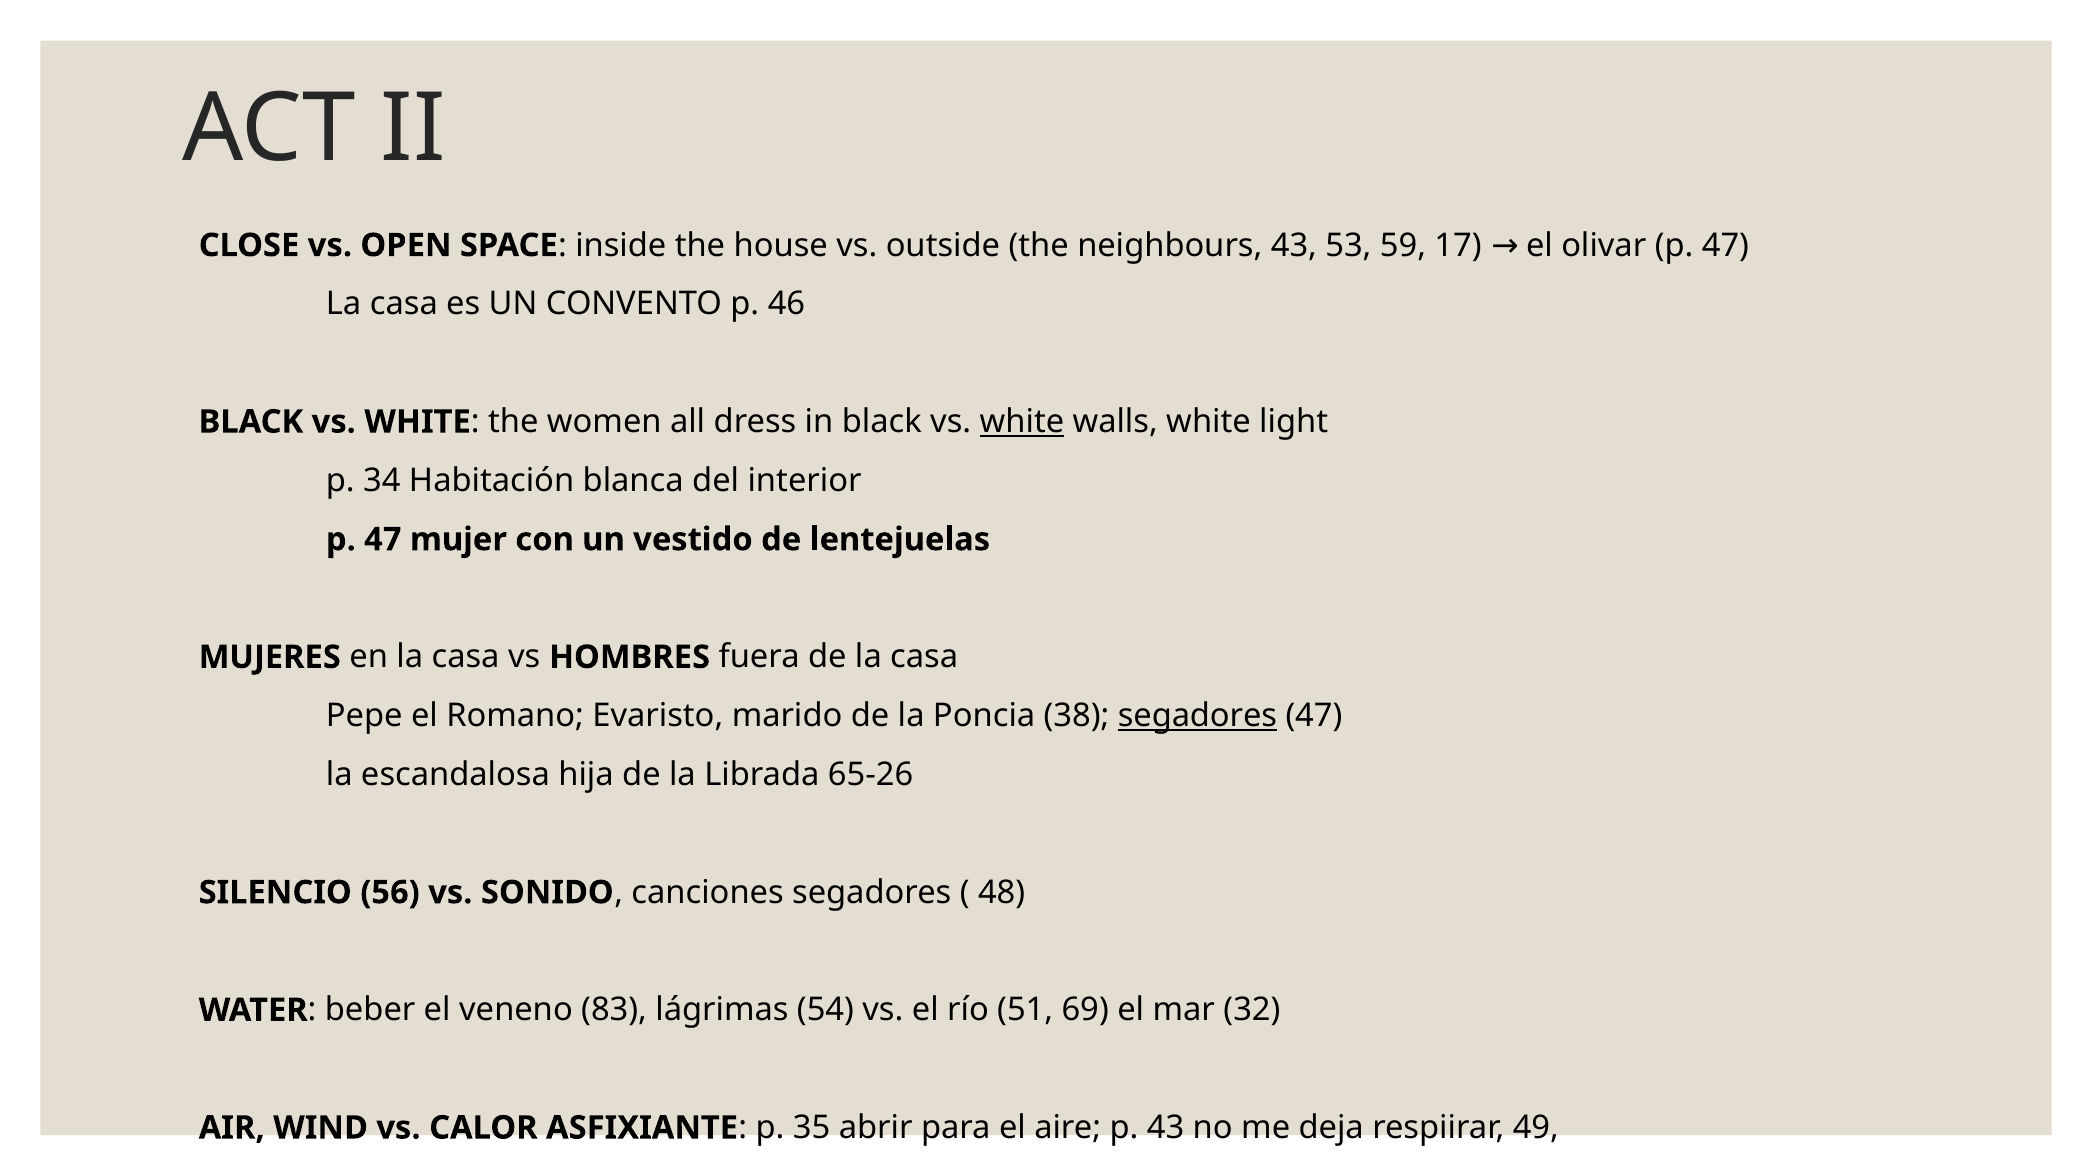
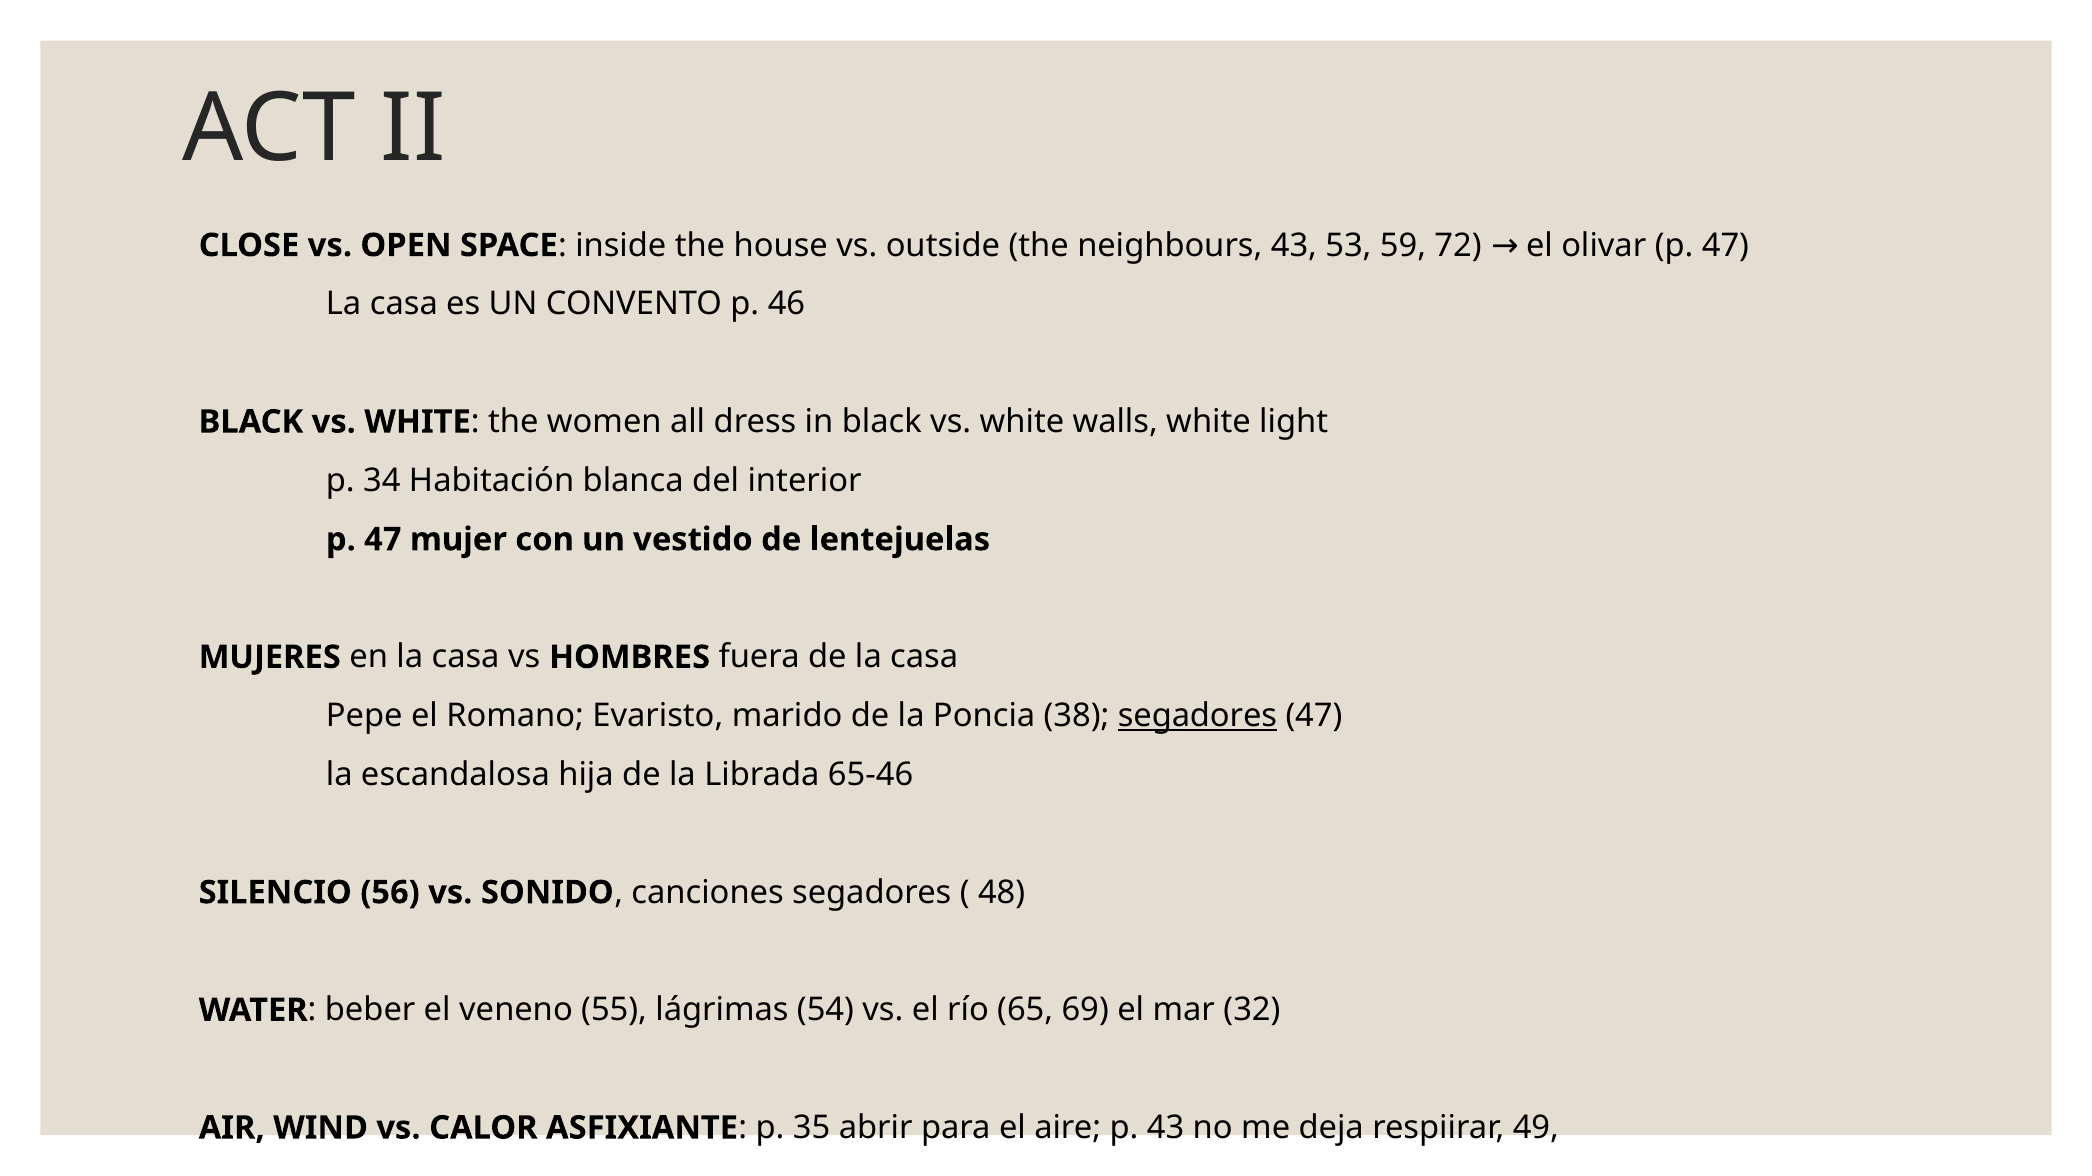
17: 17 -> 72 (1458, 246)
white underline: present -> none (1022, 422)
65-26: 65-26 -> 65-46 (871, 775)
83: 83 -> 55 (614, 1011)
51: 51 -> 65 (1025, 1011)
